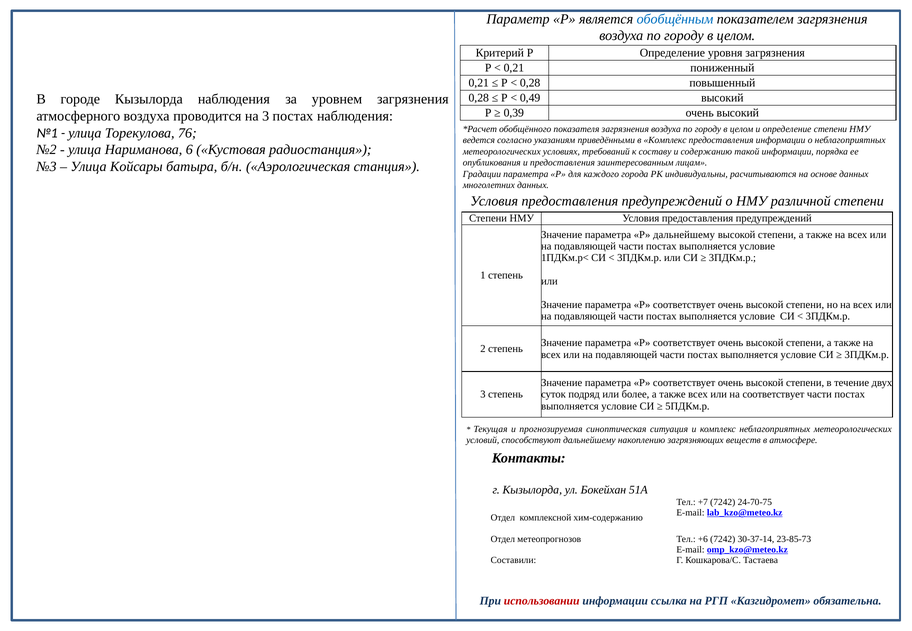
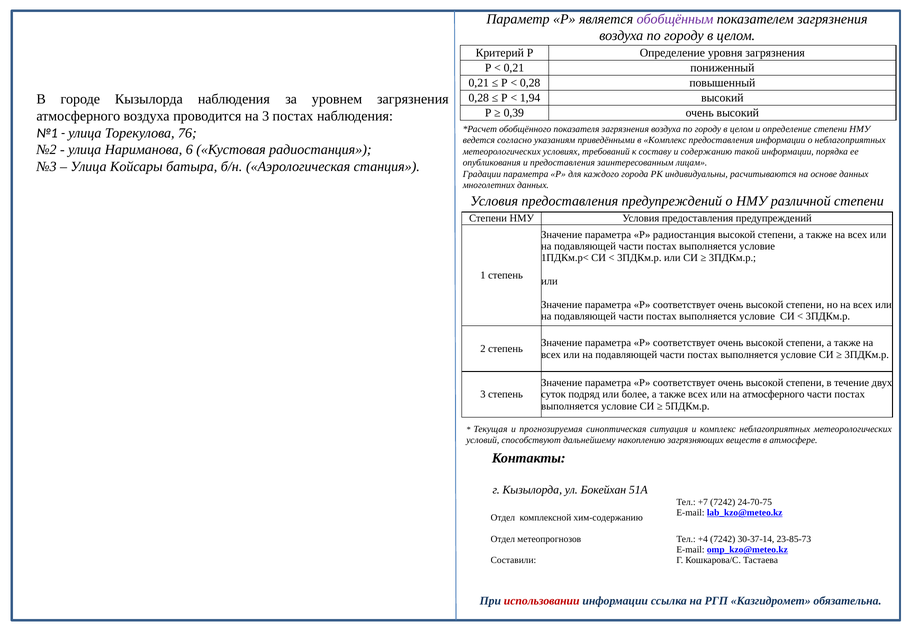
обобщённым colour: blue -> purple (675, 19)
0,49: 0,49 -> 1,94 (530, 98)
Р дальнейшему: дальнейшему -> радиостанция (684, 235)
на соответствует: соответствует -> атмосферного (773, 395)
+6: +6 -> +4 (703, 540)
